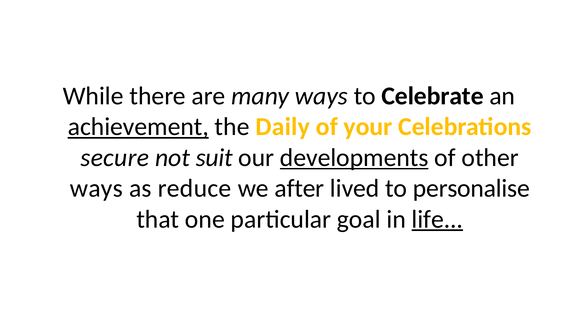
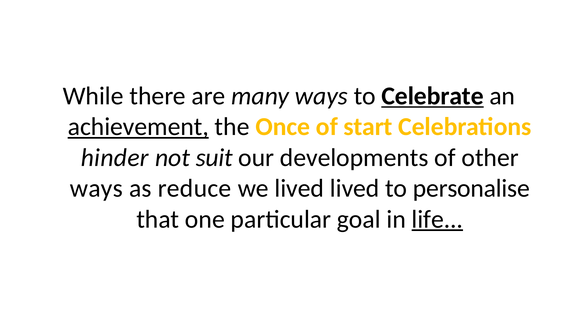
Celebrate underline: none -> present (433, 96)
Daily: Daily -> Once (283, 127)
your: your -> start (368, 127)
secure: secure -> hinder (115, 158)
developments underline: present -> none (354, 158)
we after: after -> lived (299, 188)
